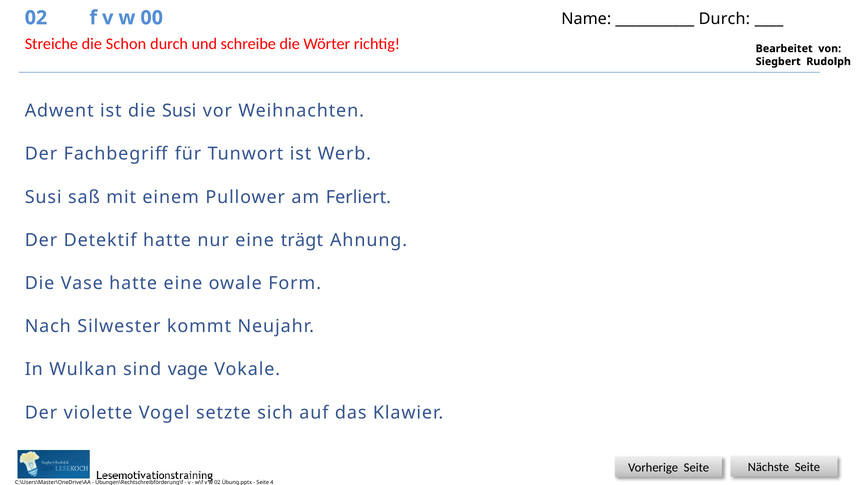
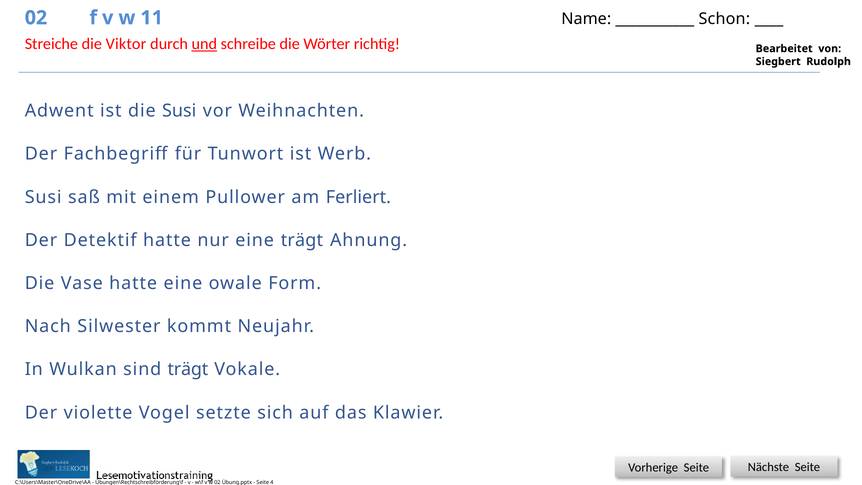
00: 00 -> 11 (152, 18)
Durch: Durch -> Schon (724, 19)
Schon: Schon -> Viktor (126, 44)
und underline: none -> present (204, 44)
sind vage: vage -> trägt (188, 369)
